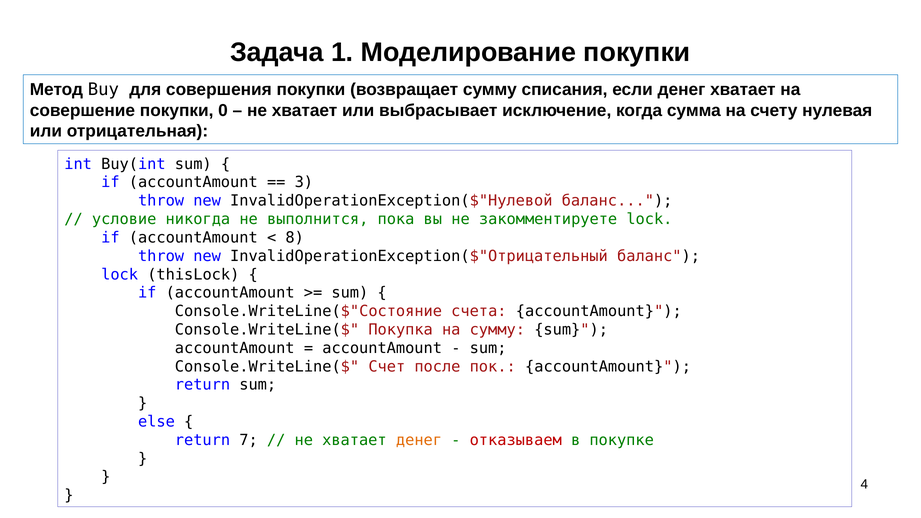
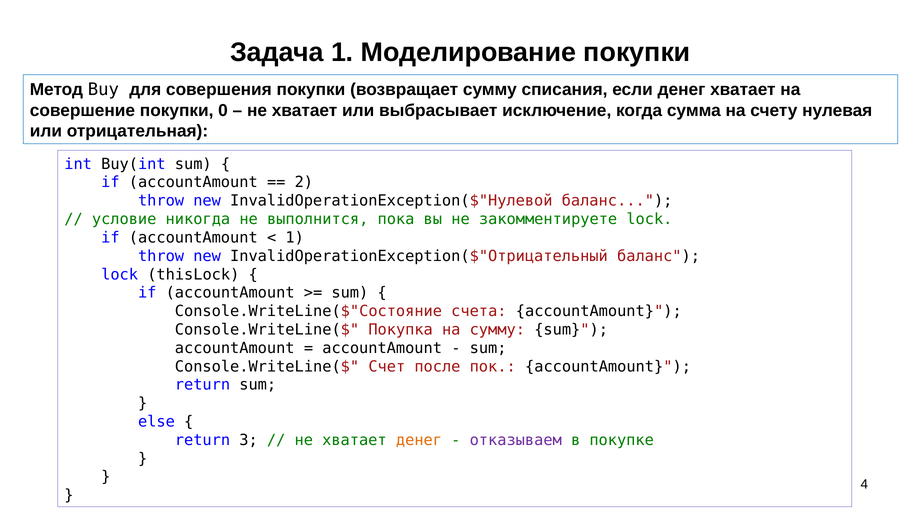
3: 3 -> 2 (304, 182)
8: 8 -> 1 (295, 238)
7: 7 -> 3 (249, 440)
отказываем colour: red -> purple (516, 440)
